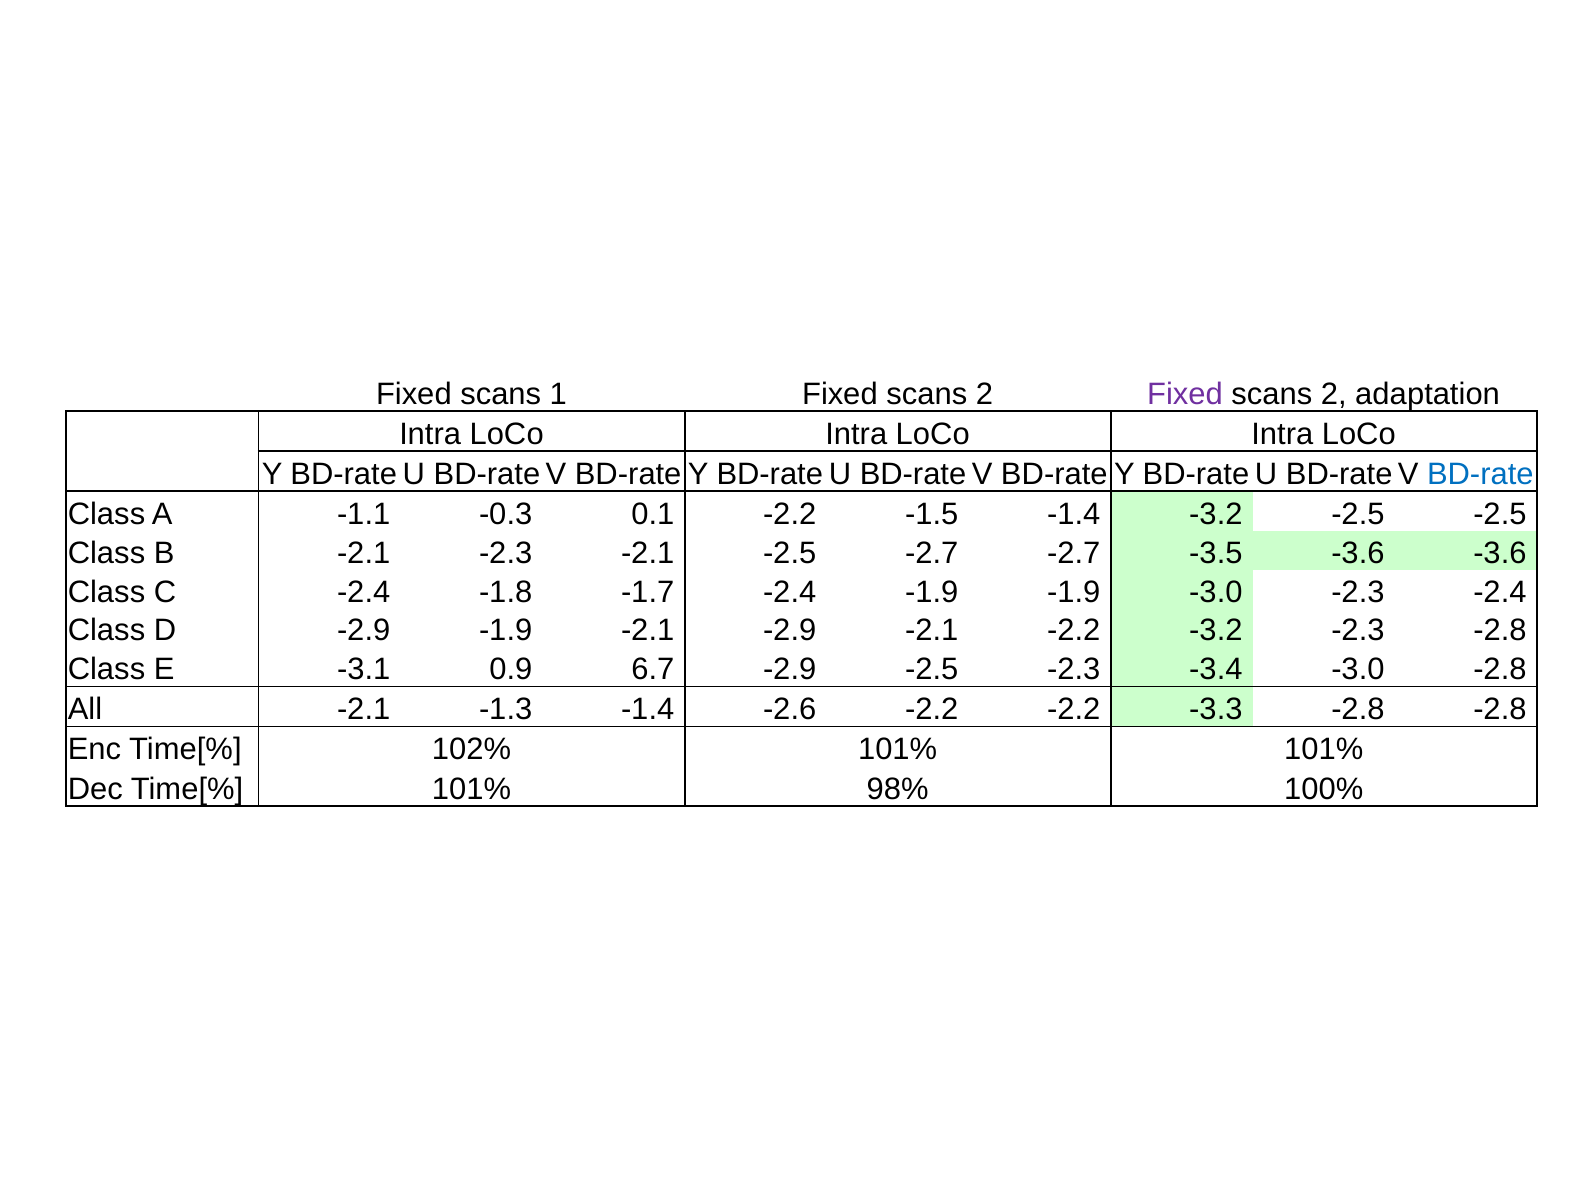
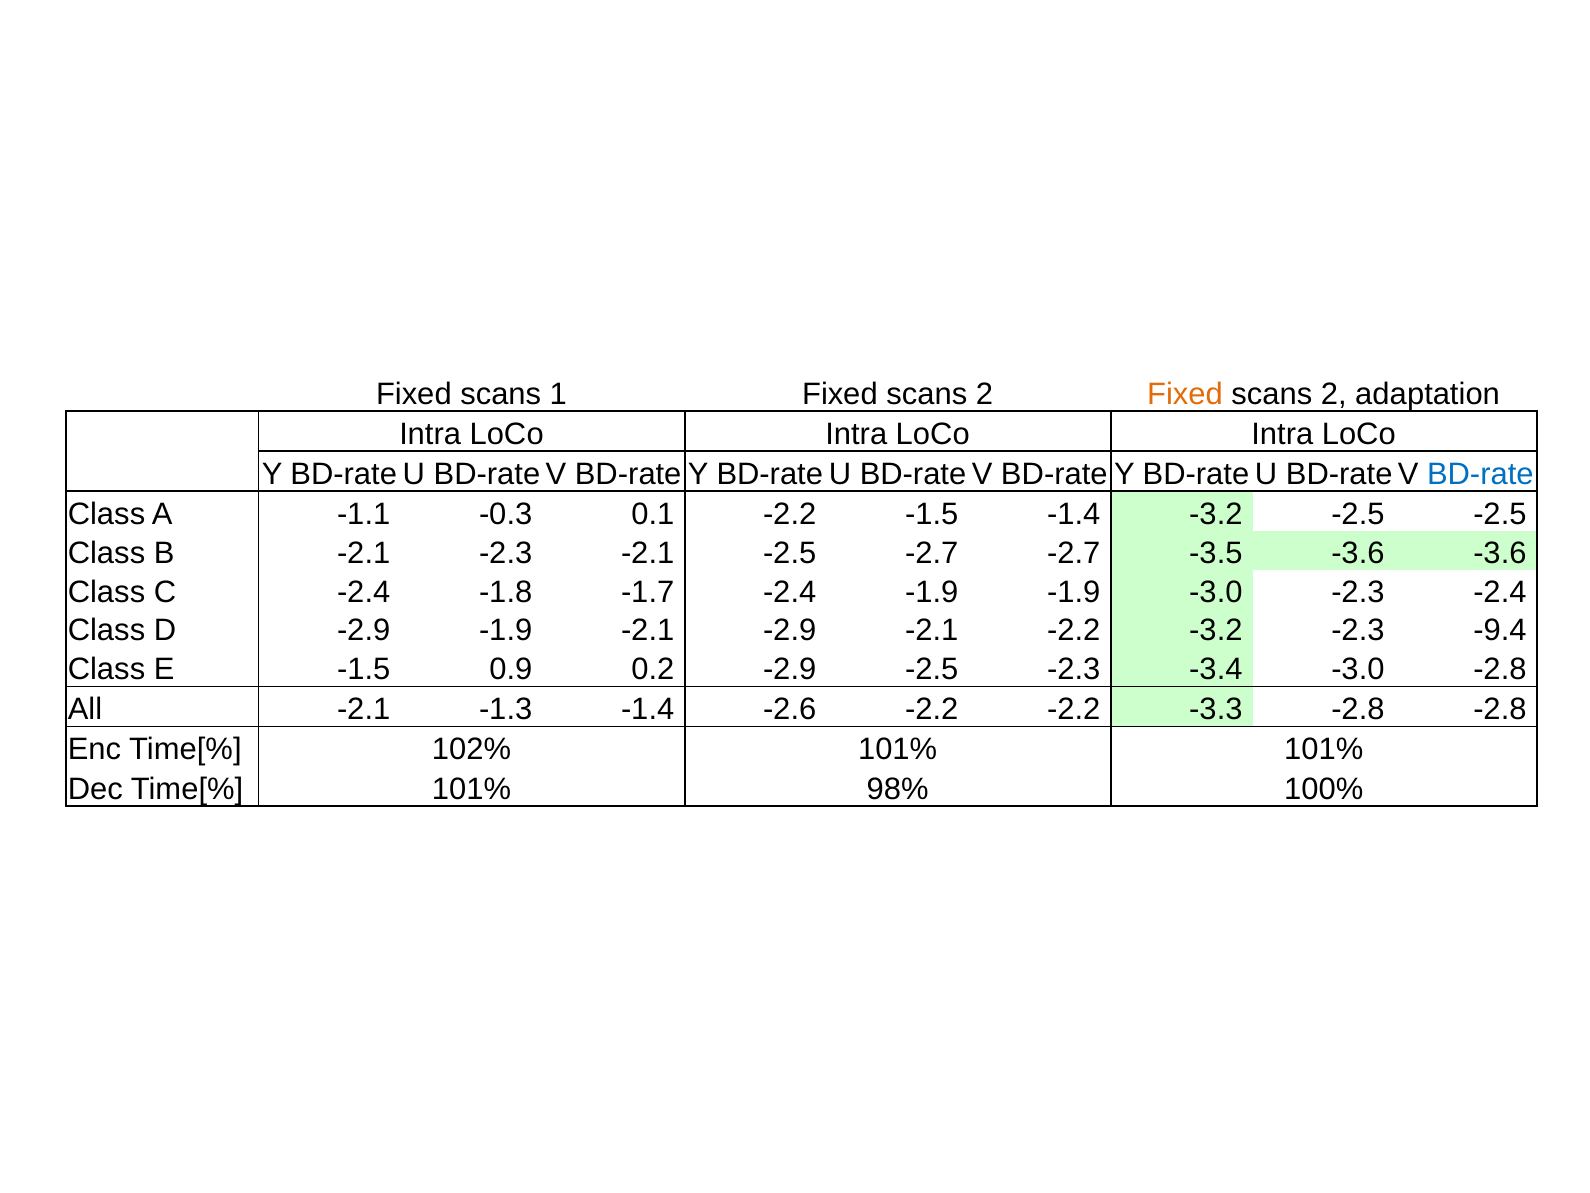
Fixed colour: purple -> orange (1185, 394)
-2.3 -2.8: -2.8 -> -9.4 (1500, 630)
E -3.1: -3.1 -> -1.5 (364, 669)
6.7: 6.7 -> 0.2 (653, 669)
